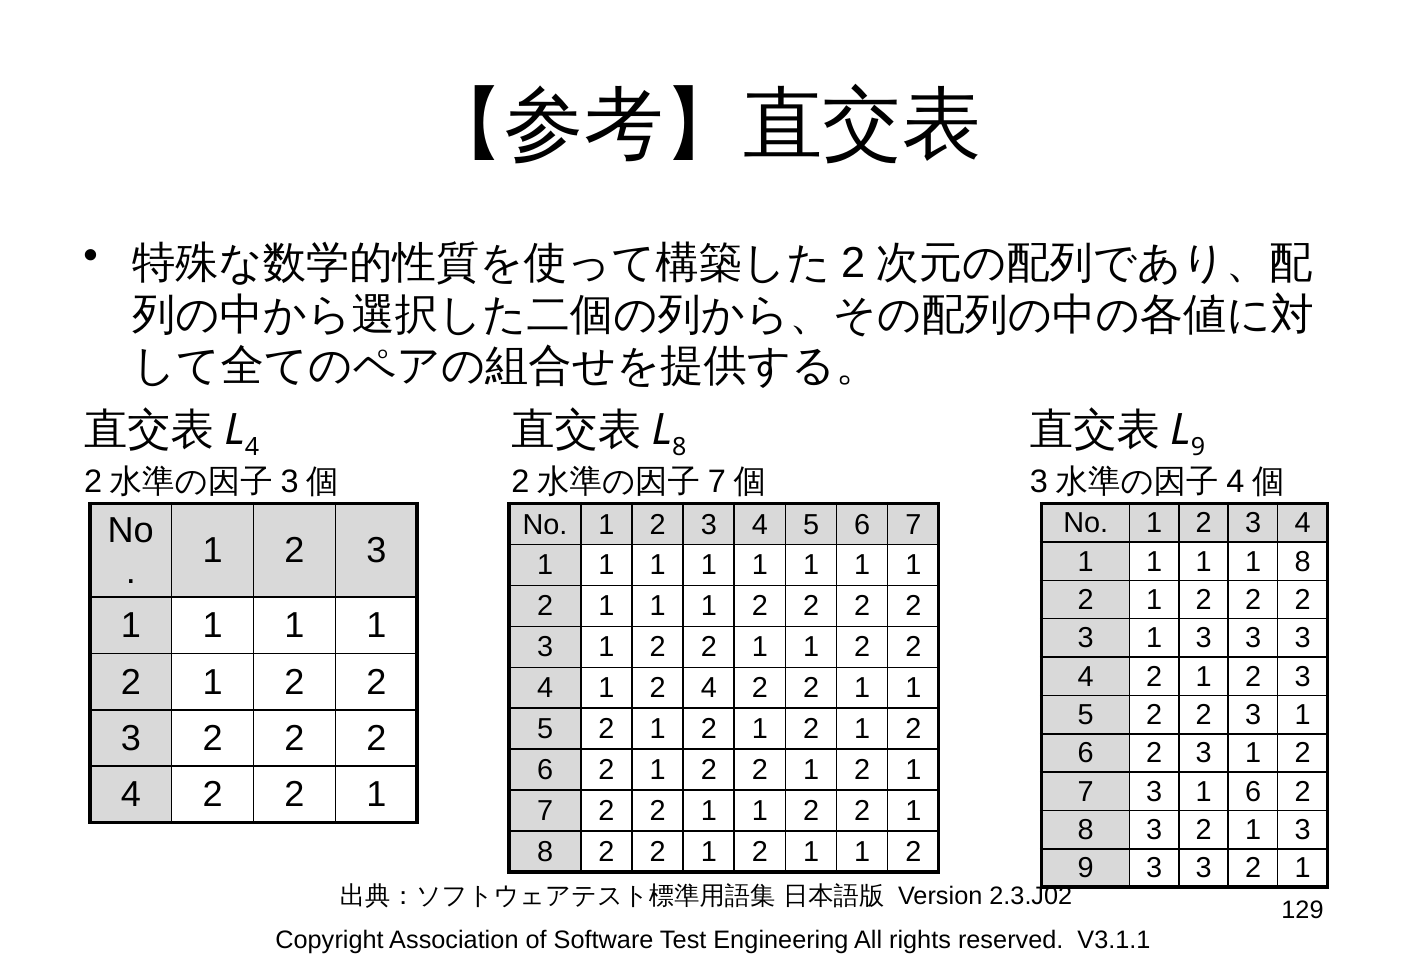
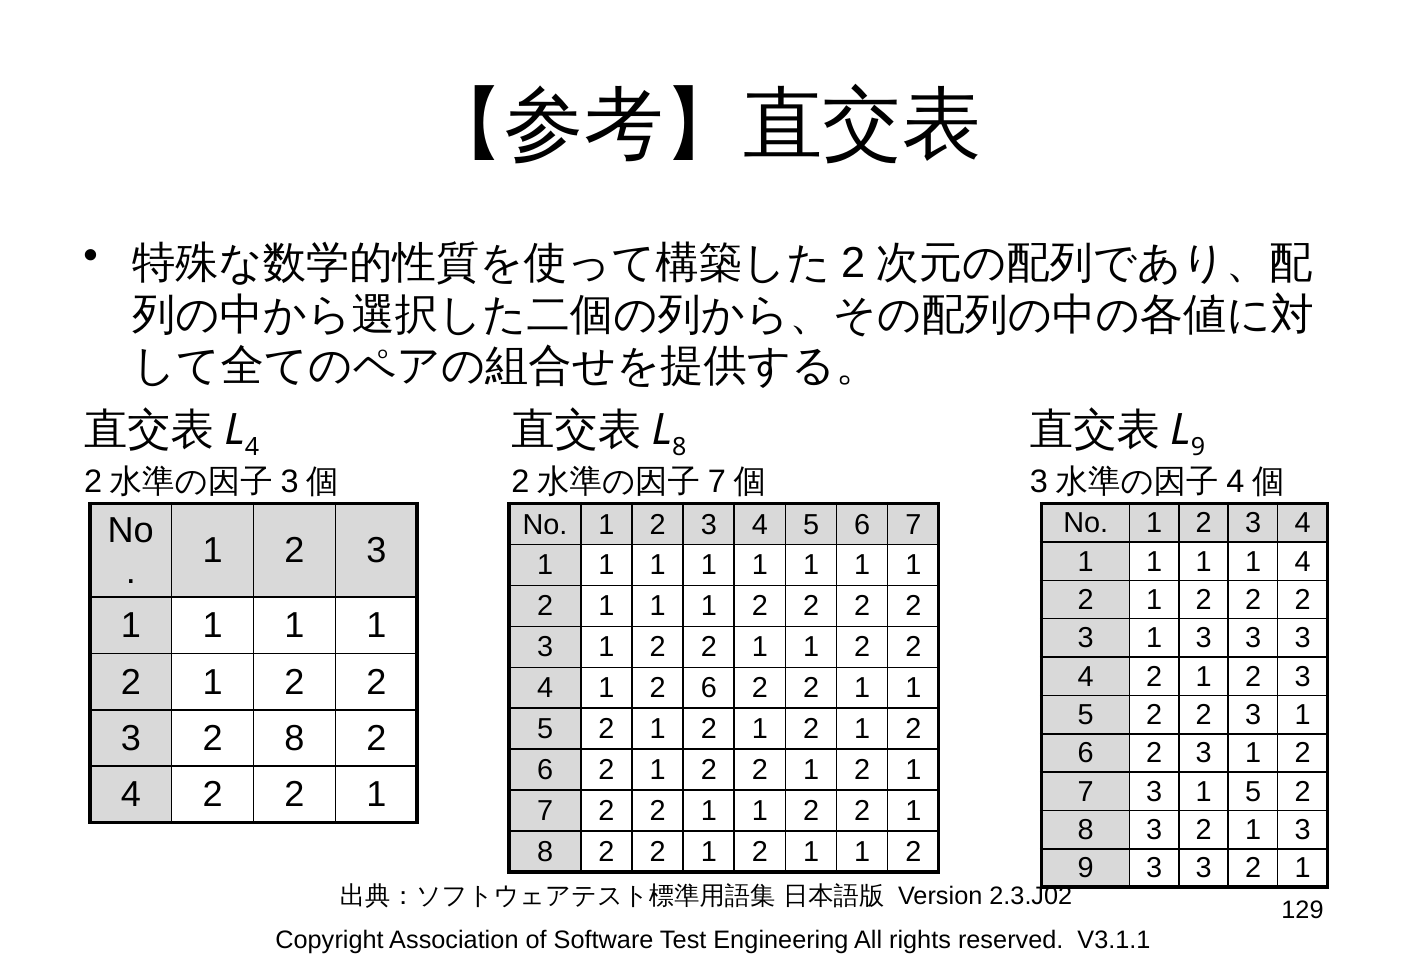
1 1 8: 8 -> 4 (1303, 562)
4 1 2 4: 4 -> 6 (709, 688)
3 2 2: 2 -> 8 (295, 739)
7 3 1 6: 6 -> 5 (1253, 792)
